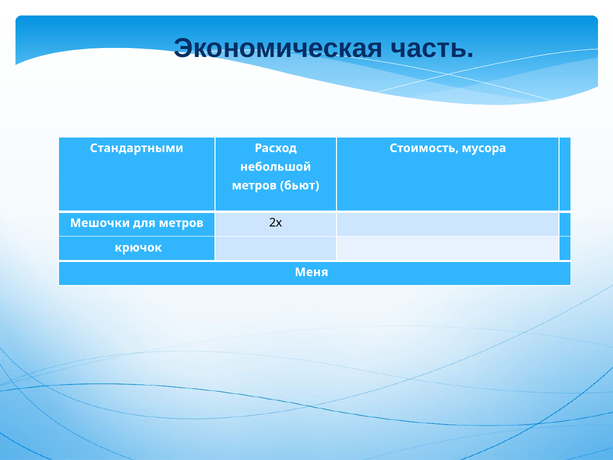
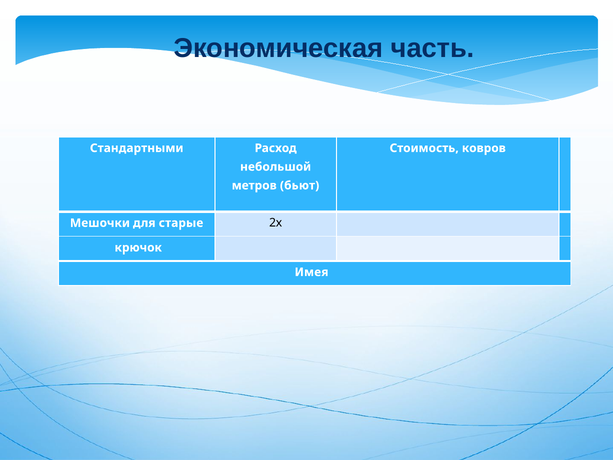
мусора: мусора -> ковров (484, 148)
для метров: метров -> старые (181, 223)
Меня: Меня -> Имея (311, 272)
